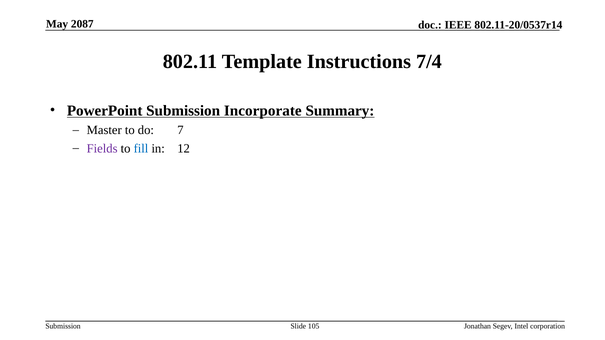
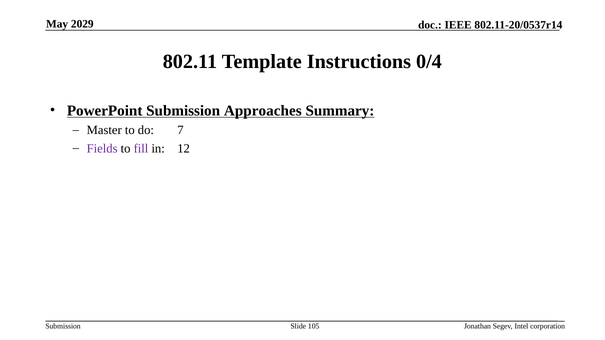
2087: 2087 -> 2029 (82, 24)
7/4: 7/4 -> 0/4 (429, 62)
Incorporate: Incorporate -> Approaches (263, 111)
fill colour: blue -> purple (141, 149)
